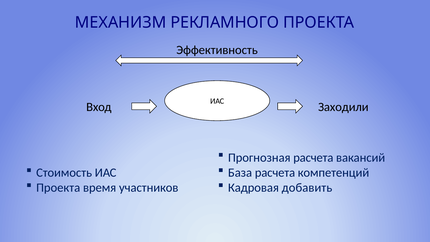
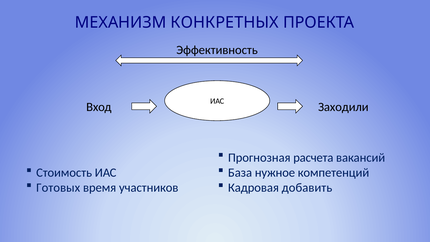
РЕКЛАМНОГО: РЕКЛАМНОГО -> КОНКРЕТНЫХ (225, 22)
База расчета: расчета -> нужное (275, 173)
Проекта: Проекта -> Готовых (58, 188)
